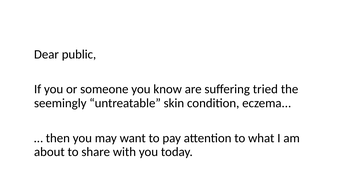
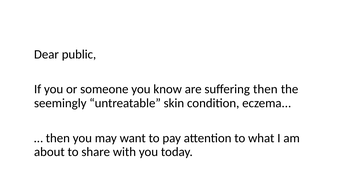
suffering tried: tried -> then (265, 89)
